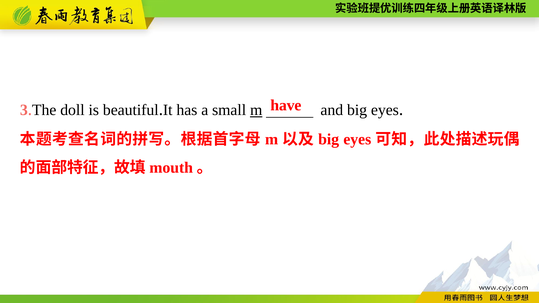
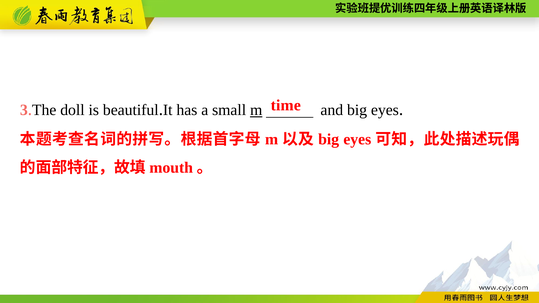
have: have -> time (286, 106)
